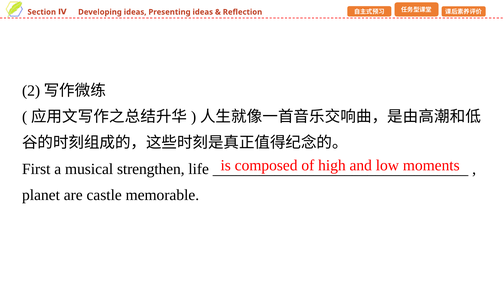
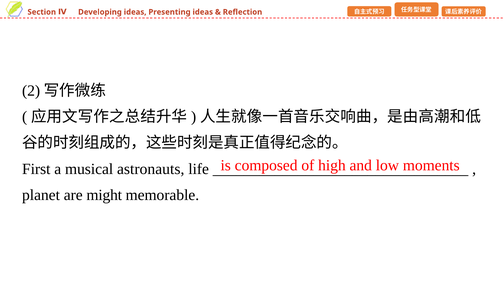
strengthen: strengthen -> astronauts (151, 169)
castle: castle -> might (104, 195)
